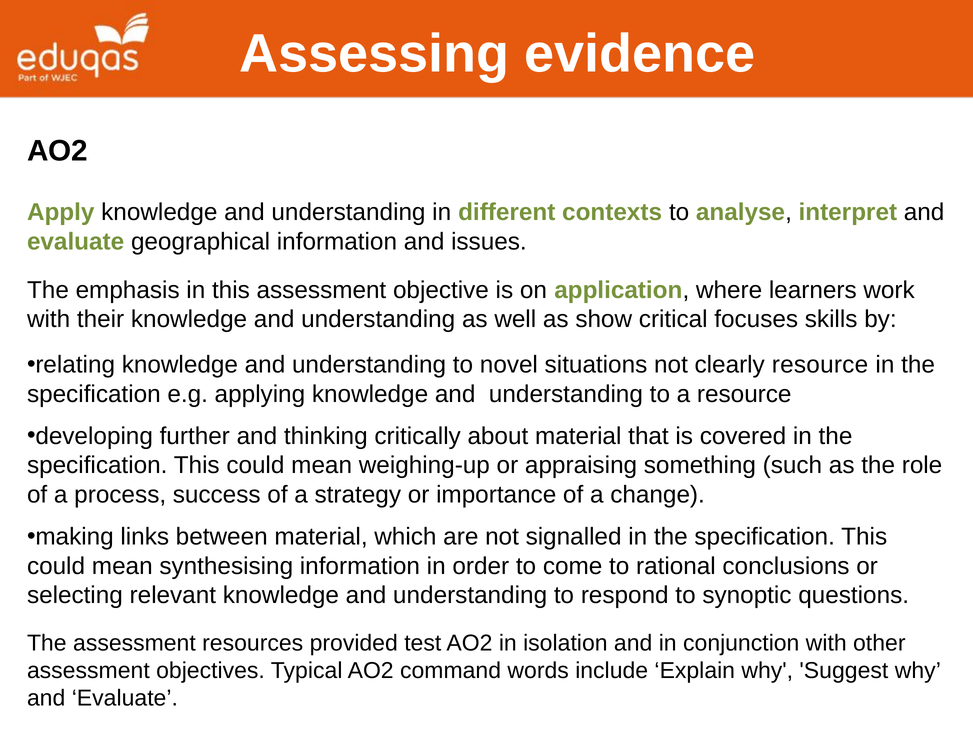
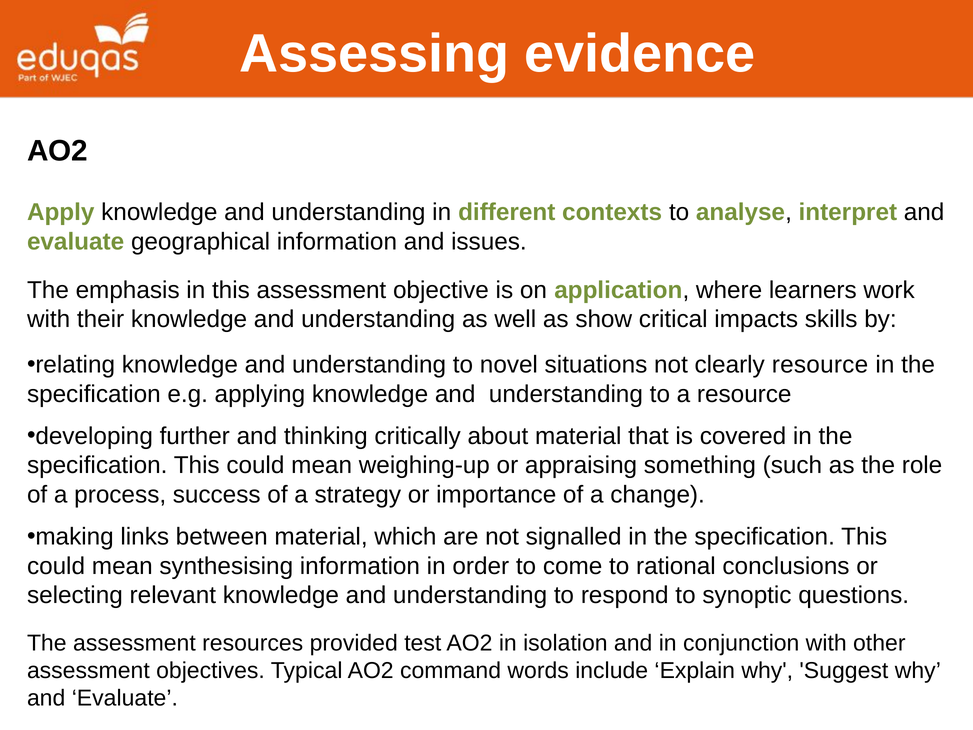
focuses: focuses -> impacts (756, 319)
